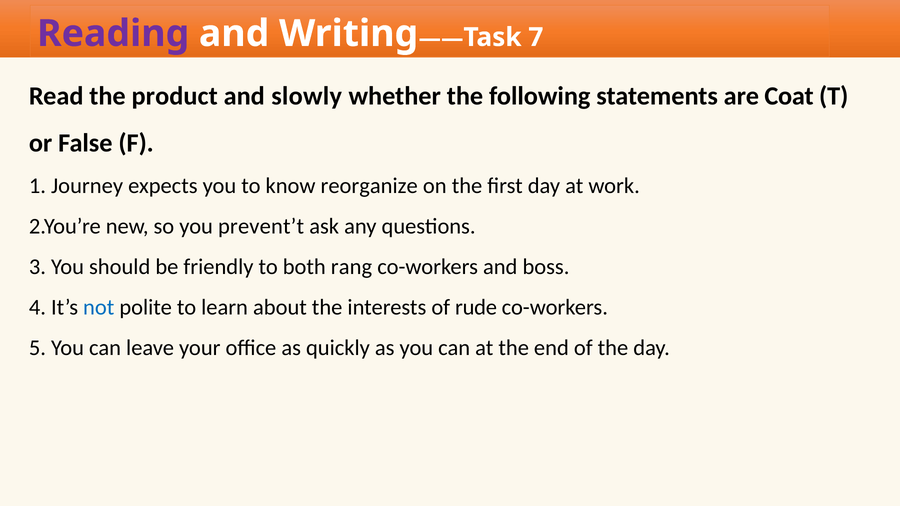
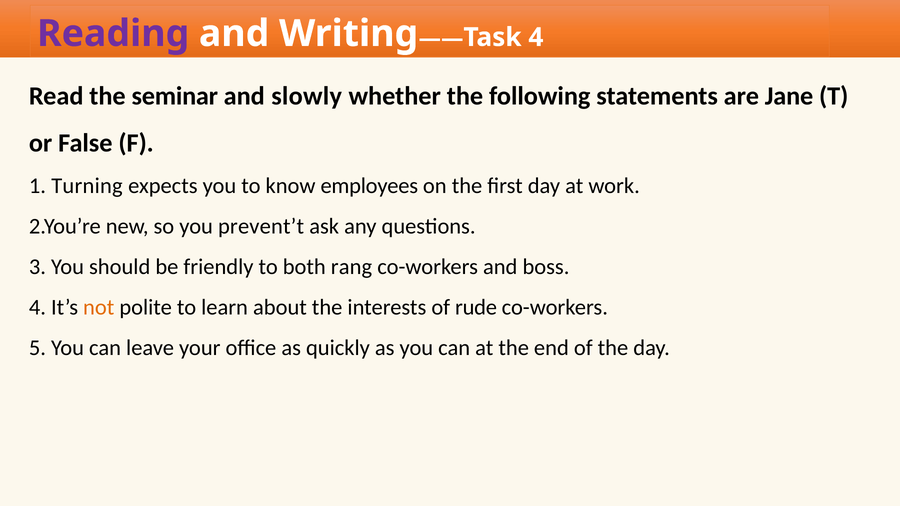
7: 7 -> 4 (536, 37)
product: product -> seminar (175, 96)
Coat: Coat -> Jane (789, 96)
Journey: Journey -> Turning (87, 186)
reorganize: reorganize -> employees (369, 186)
not colour: blue -> orange (99, 307)
